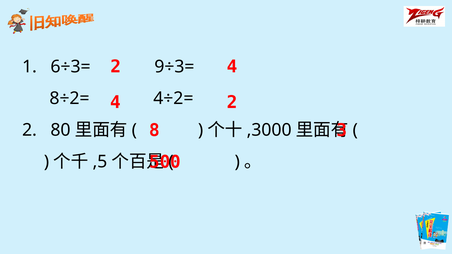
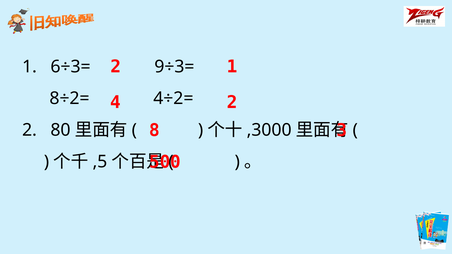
2 4: 4 -> 1 (232, 67)
